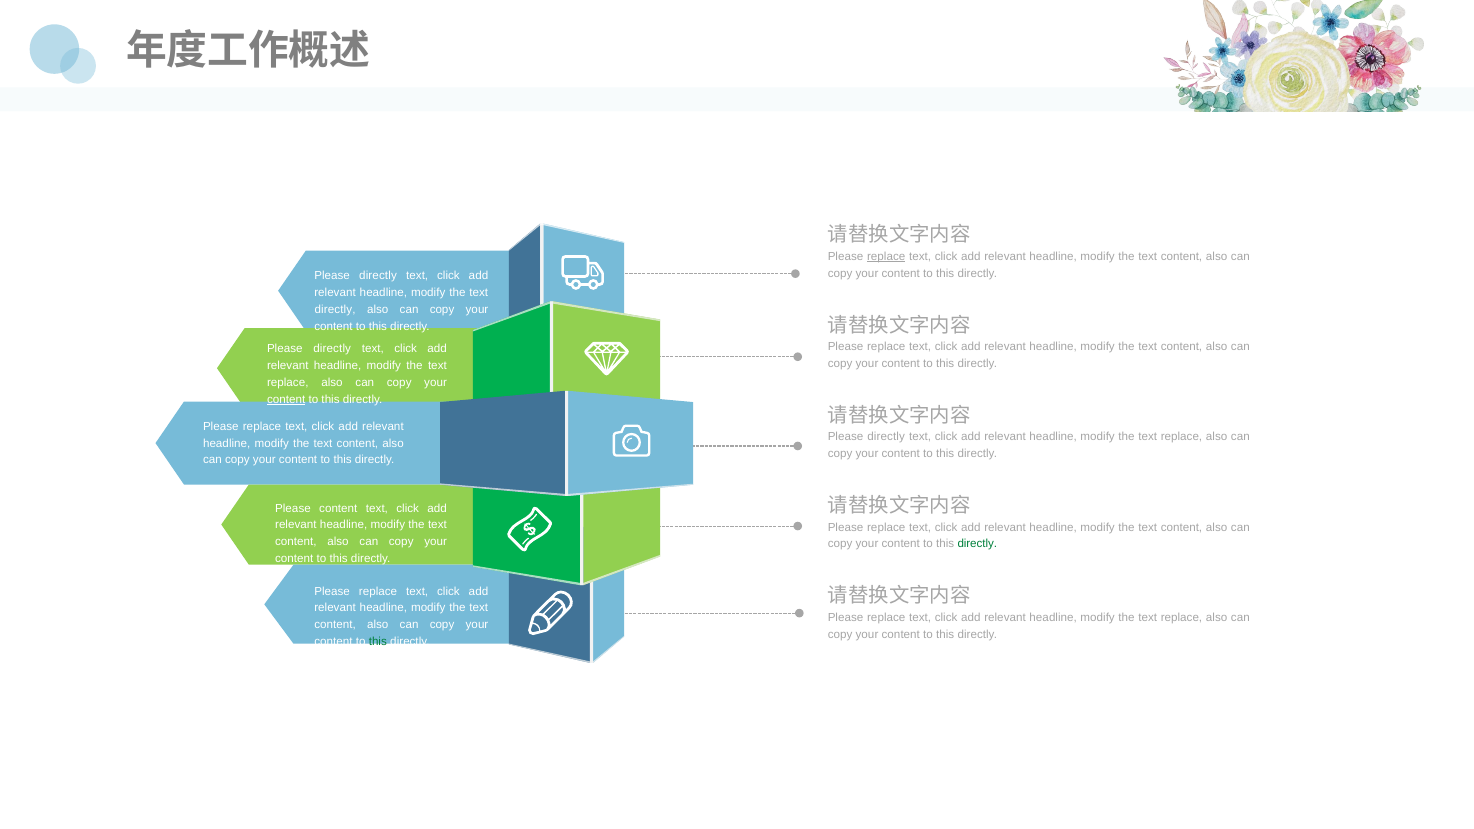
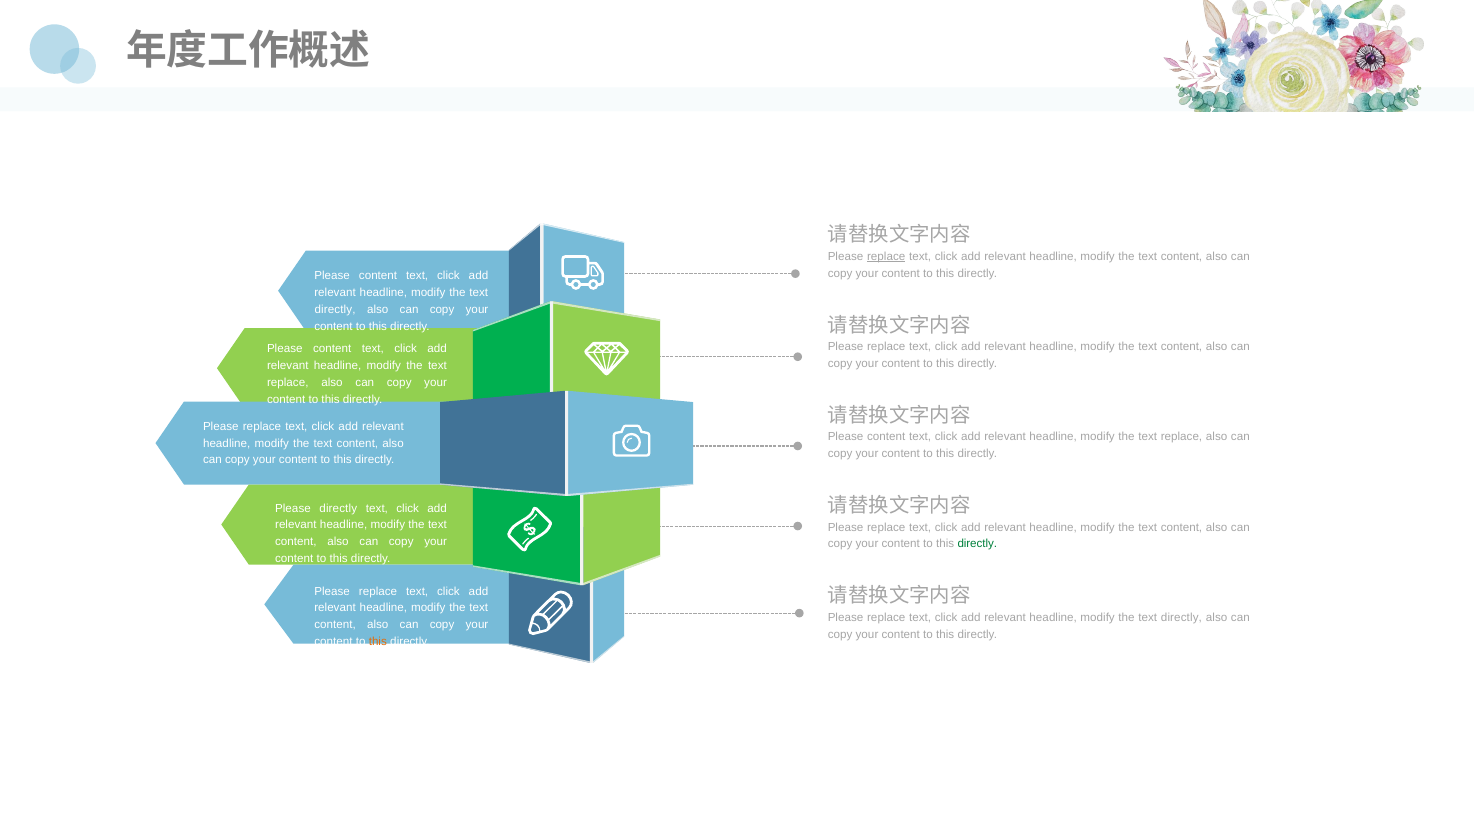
directly: directly -> content (378, 276)
directly: directly -> content (332, 349)
content underline: present -> none (286, 399)
directly: directly -> content (886, 437)
Please content: content -> directly (338, 508)
replace: replace -> directly (1181, 618)
this colour: green -> orange (378, 642)
